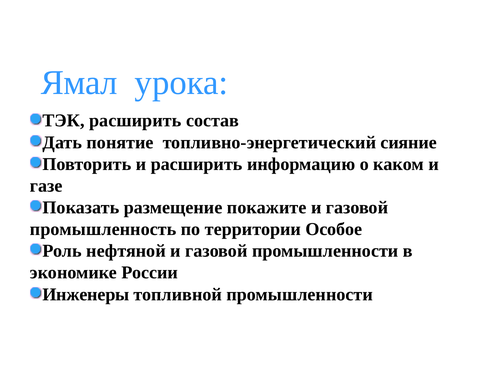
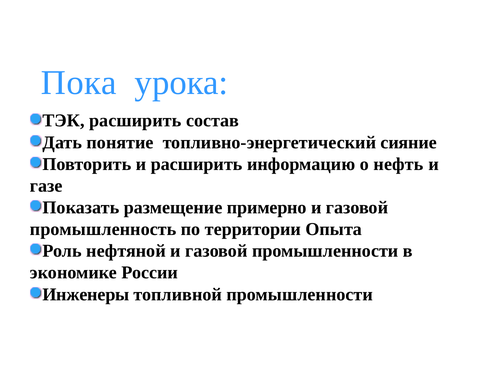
Ямал: Ямал -> Пока (79, 83)
каком: каком -> нефть (398, 164)
покажите: покажите -> примерно (267, 207)
Особое: Особое -> Опыта (334, 229)
